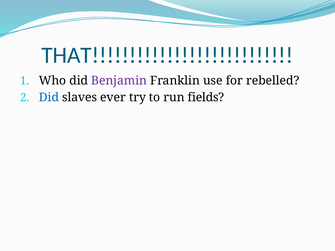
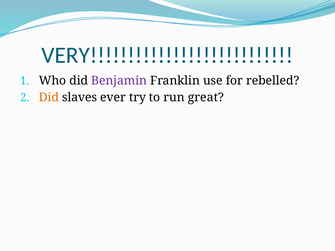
THAT: THAT -> VERY (167, 55)
Did colour: blue -> orange (49, 98)
fields: fields -> great (206, 98)
